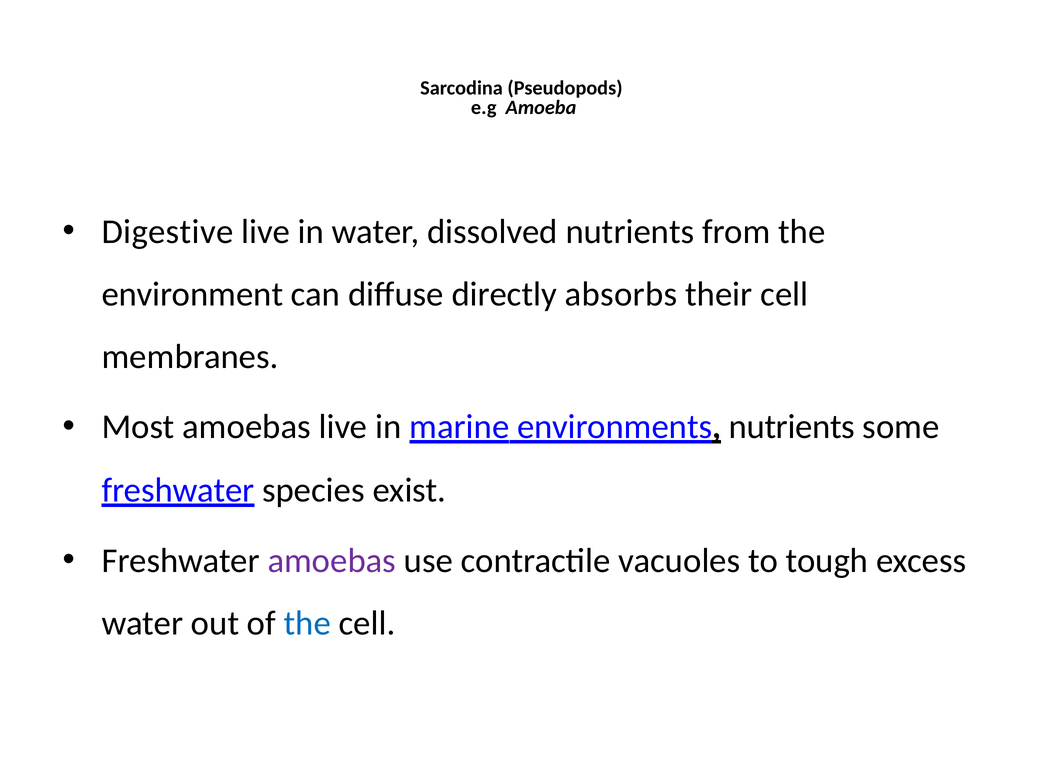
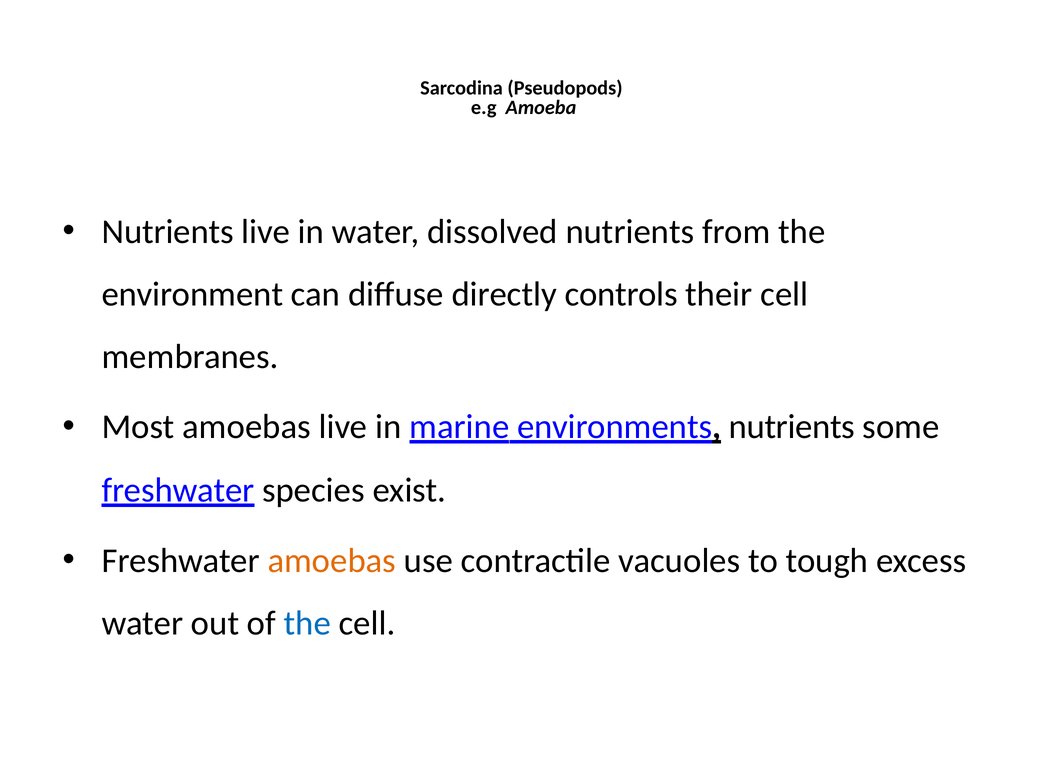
Digestive: Digestive -> Nutrients (168, 232)
absorbs: absorbs -> controls (621, 294)
amoebas colour: purple -> orange (332, 561)
